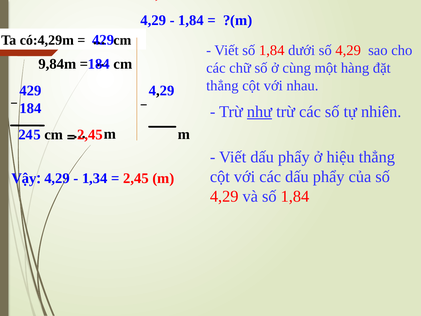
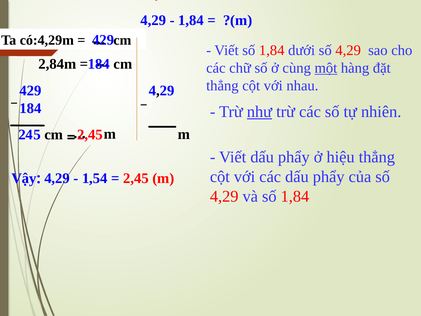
9,84m: 9,84m -> 2,84m (57, 64)
một underline: none -> present (326, 68)
1,34: 1,34 -> 1,54 (95, 178)
